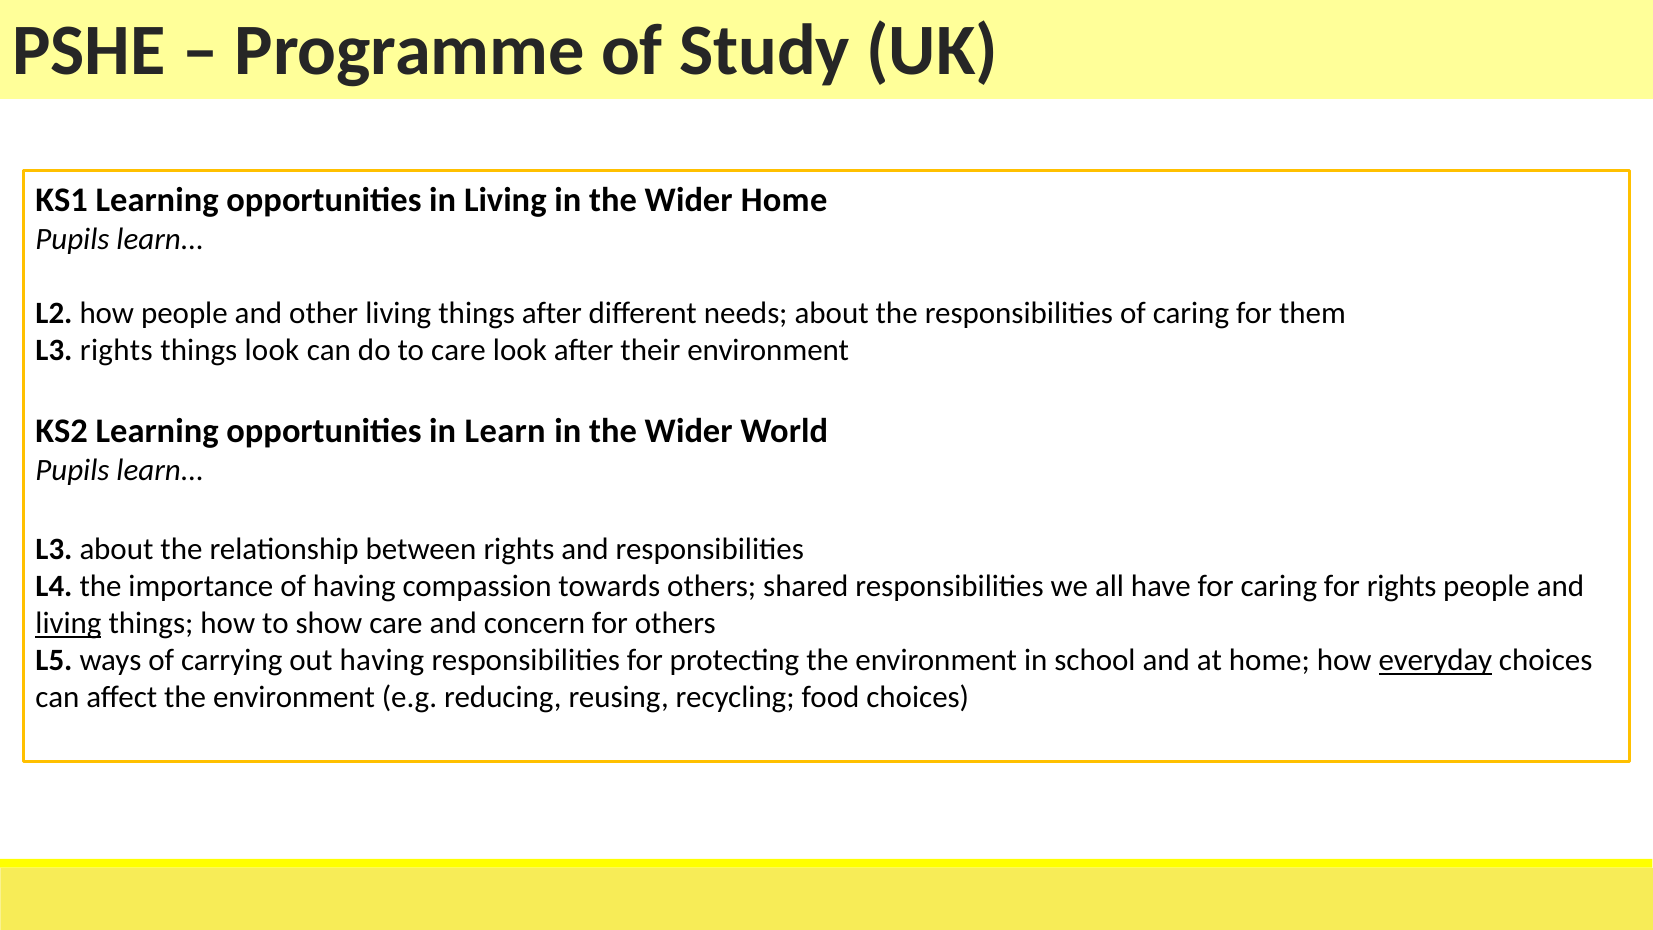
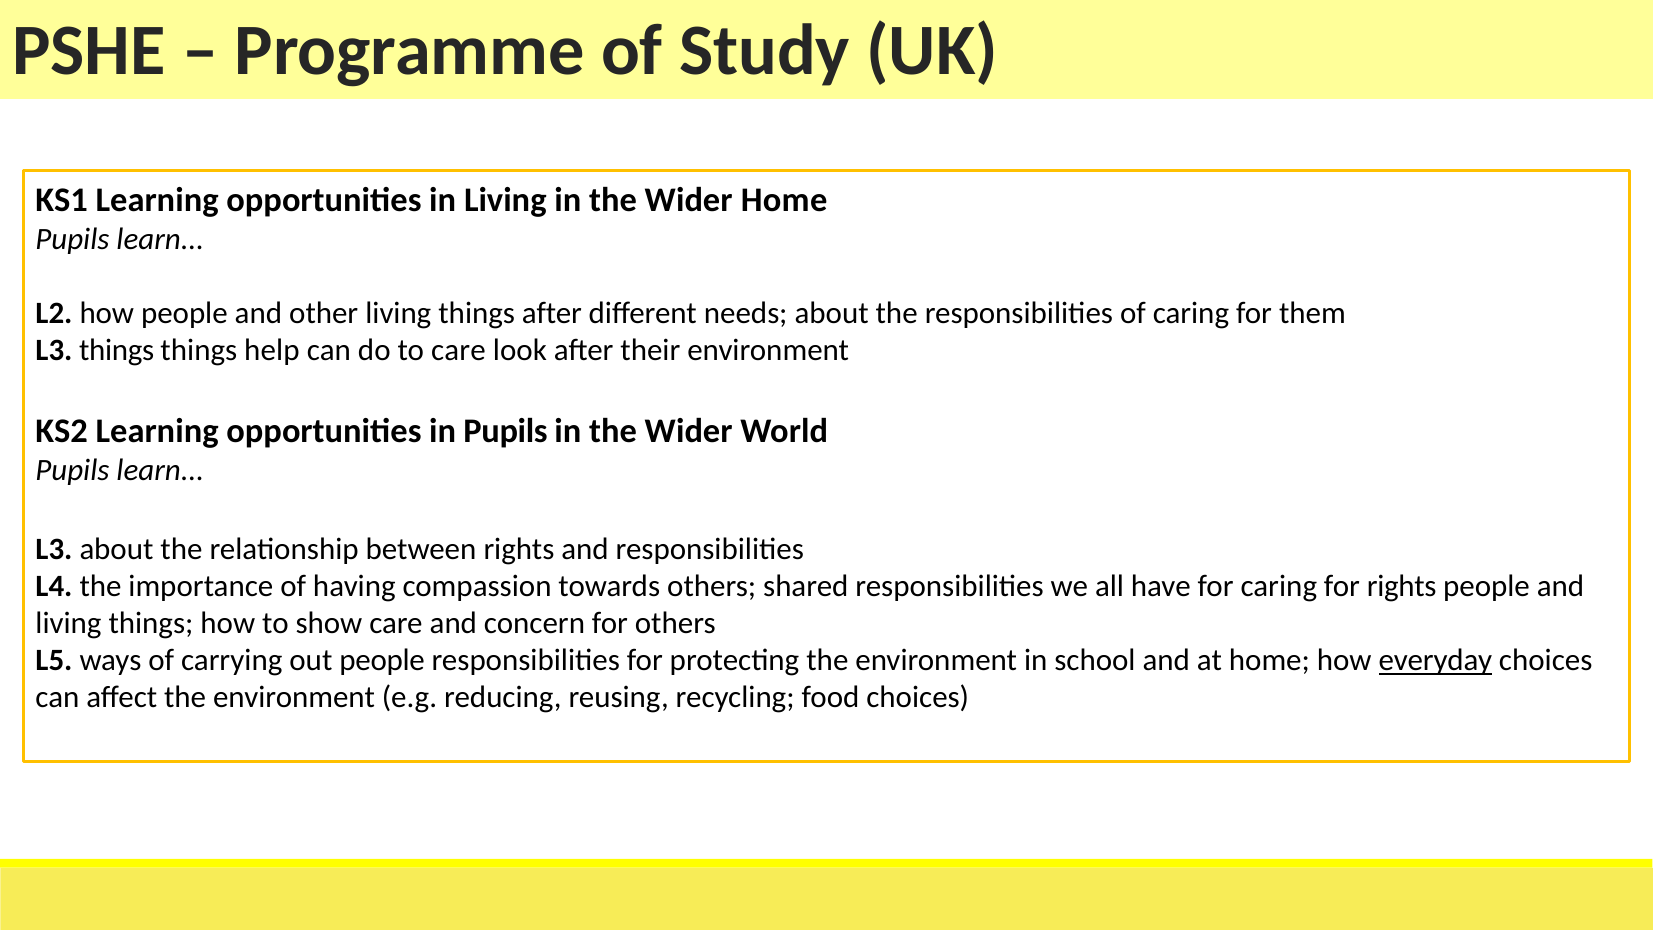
L3 rights: rights -> things (117, 350)
things look: look -> help (272, 350)
in Learn: Learn -> Pupils (506, 431)
living underline: present -> none (68, 623)
out having: having -> people (382, 660)
